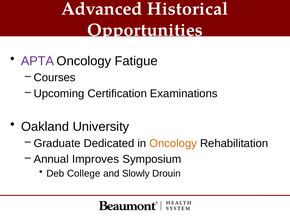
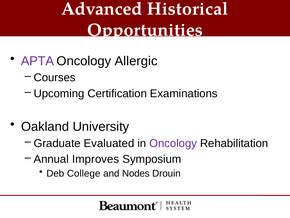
Fatigue: Fatigue -> Allergic (136, 61)
Dedicated: Dedicated -> Evaluated (109, 143)
Oncology colour: orange -> purple (173, 143)
Slowly: Slowly -> Nodes (136, 173)
